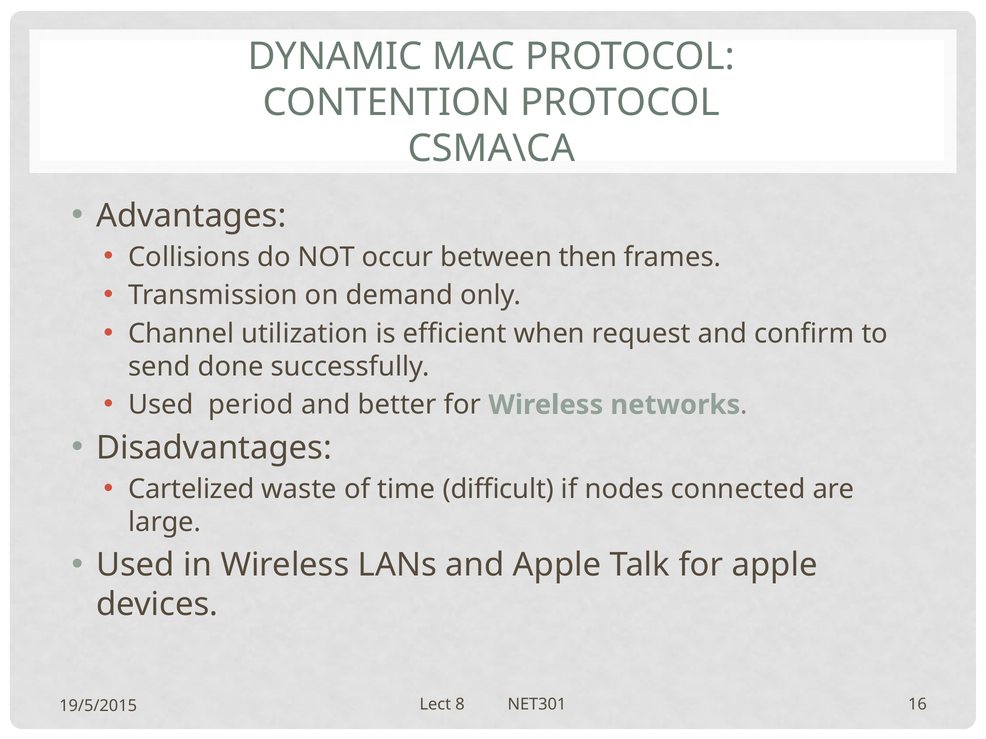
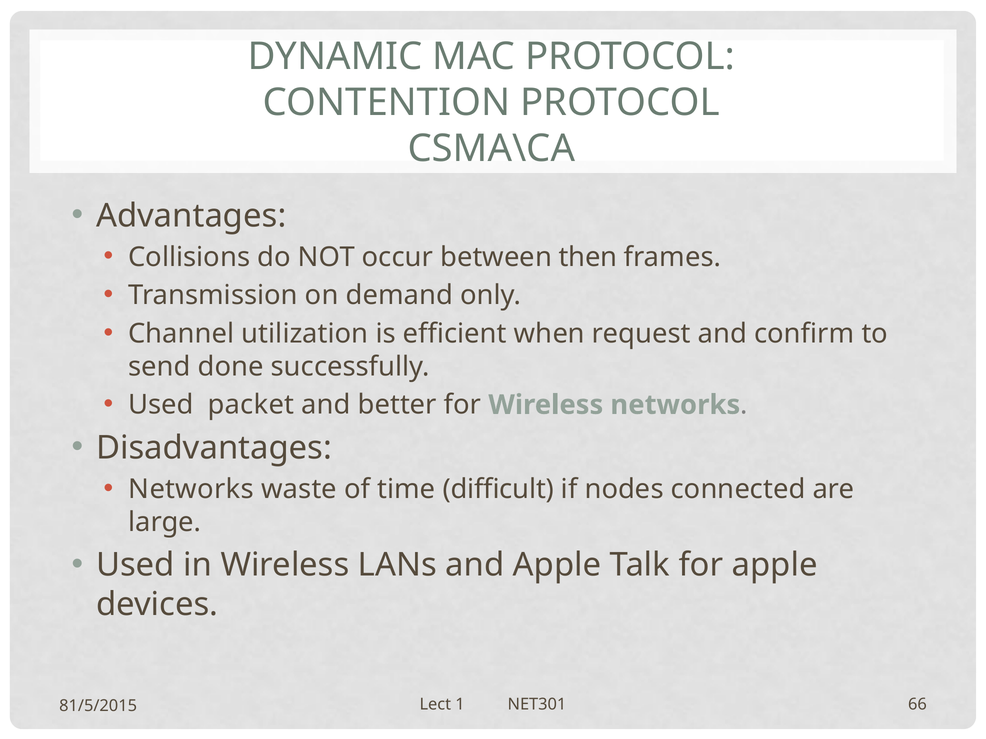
period: period -> packet (251, 405)
Cartelized: Cartelized -> Networks (191, 489)
8: 8 -> 1 (460, 705)
16: 16 -> 66 (917, 705)
19/5/2015: 19/5/2015 -> 81/5/2015 (98, 706)
